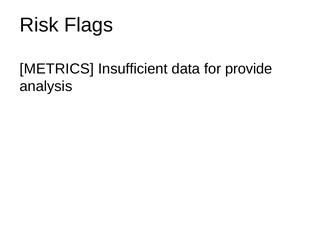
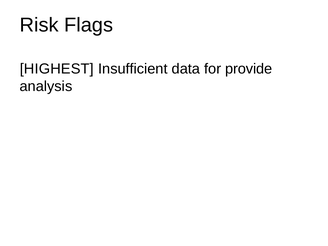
METRICS: METRICS -> HIGHEST (57, 69)
